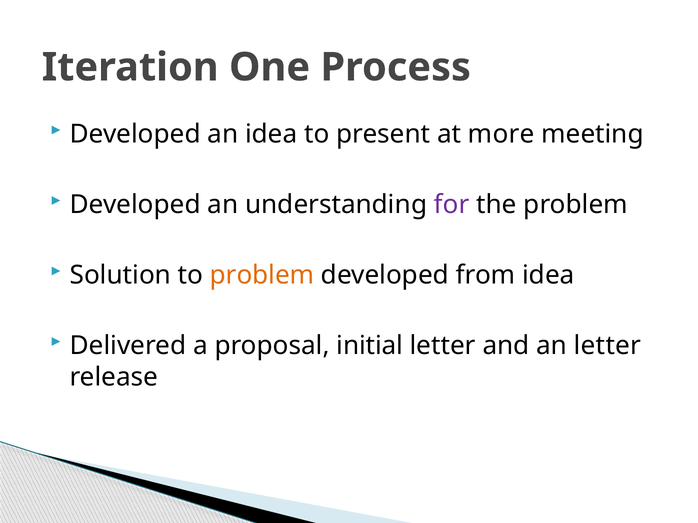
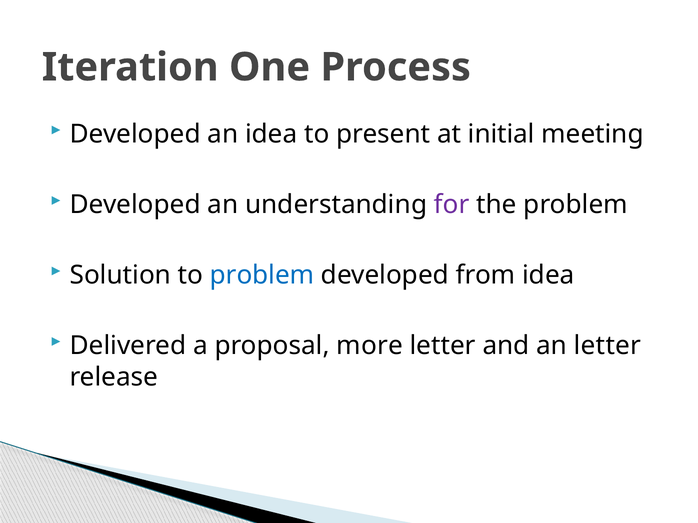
more: more -> initial (501, 134)
problem colour: orange -> blue (262, 275)
initial: initial -> more (370, 346)
